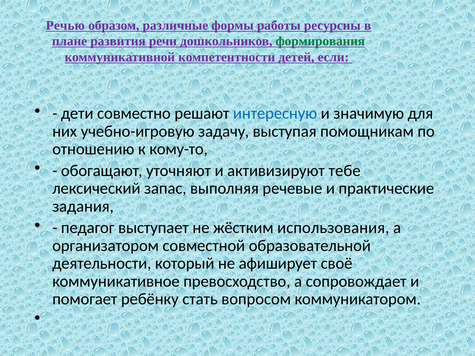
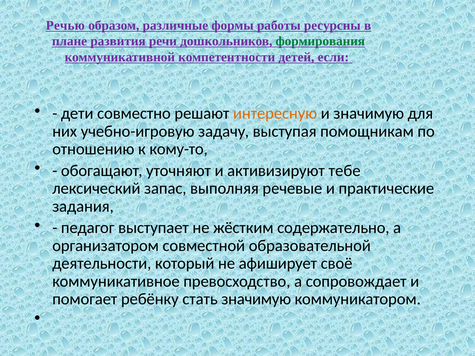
интересную colour: blue -> orange (275, 114)
использования: использования -> содержательно (333, 228)
стать вопросом: вопросом -> значимую (256, 299)
